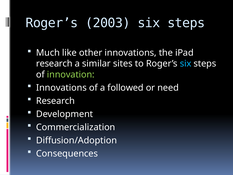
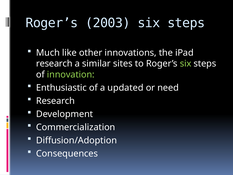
six colour: light blue -> light green (186, 64)
Innovations: Innovations -> Enthusiastic (61, 88)
followed: followed -> updated (125, 88)
